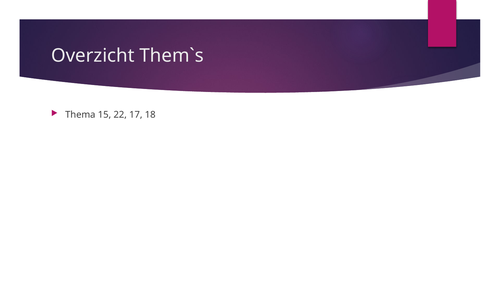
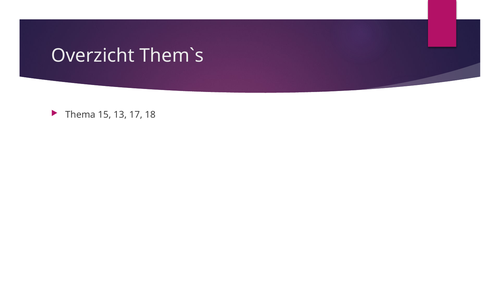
22: 22 -> 13 (120, 115)
